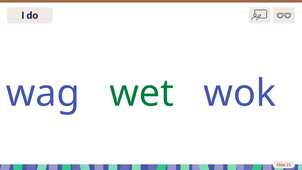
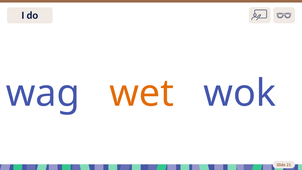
wet colour: green -> orange (142, 93)
